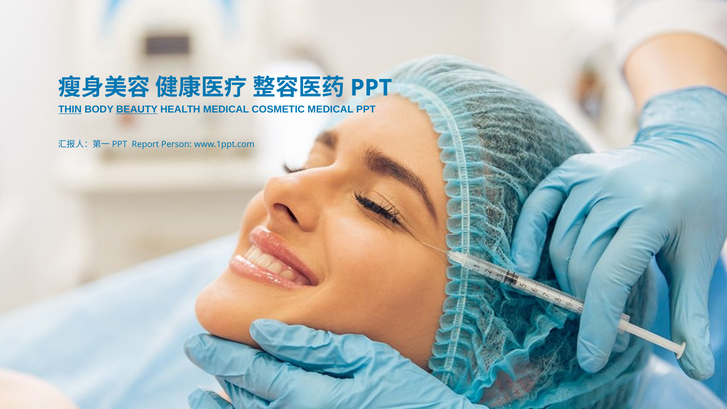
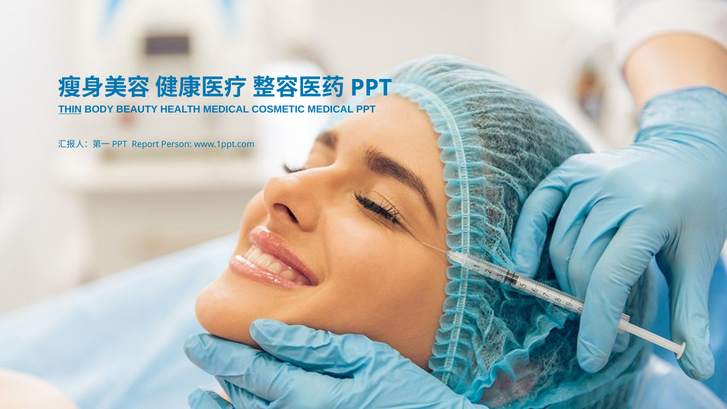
BEAUTY underline: present -> none (137, 109)
